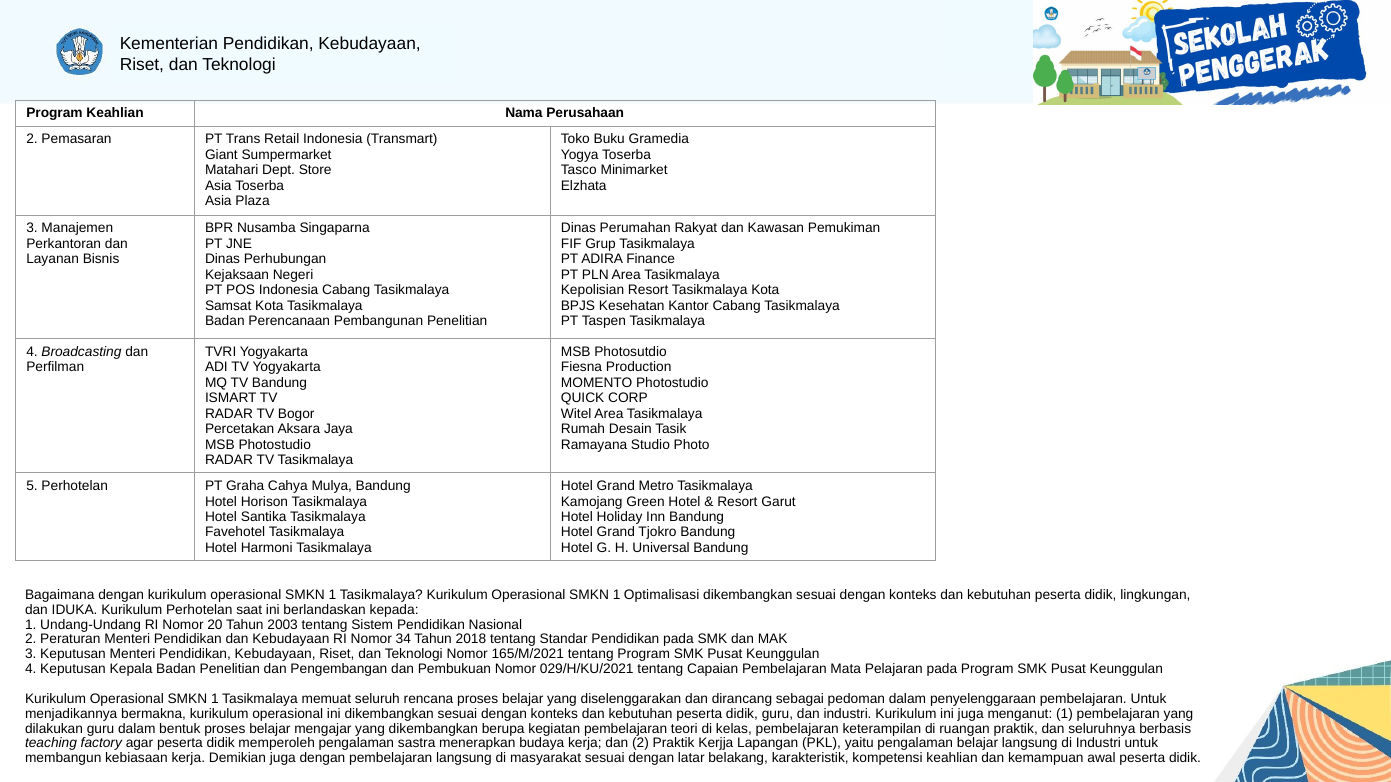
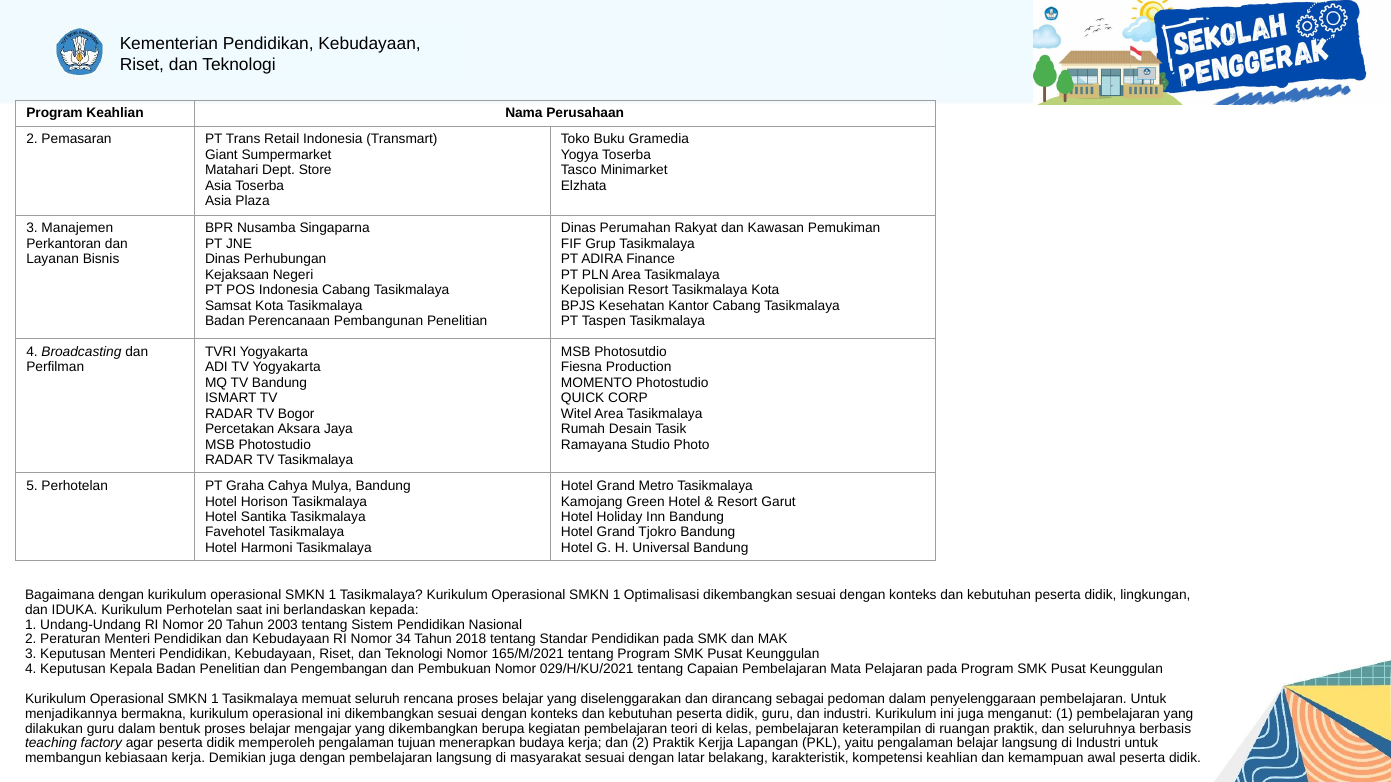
sastra: sastra -> tujuan (417, 744)
